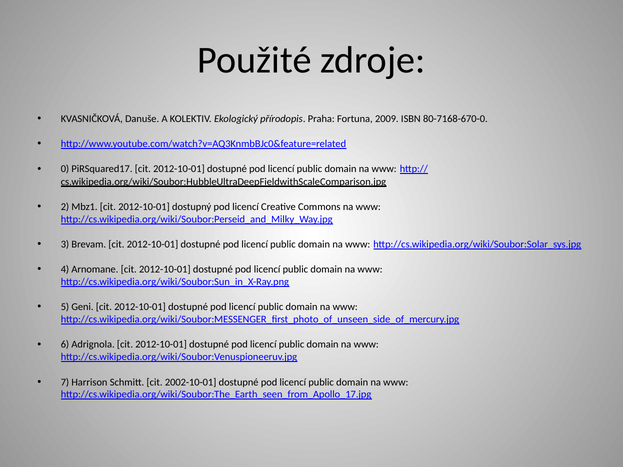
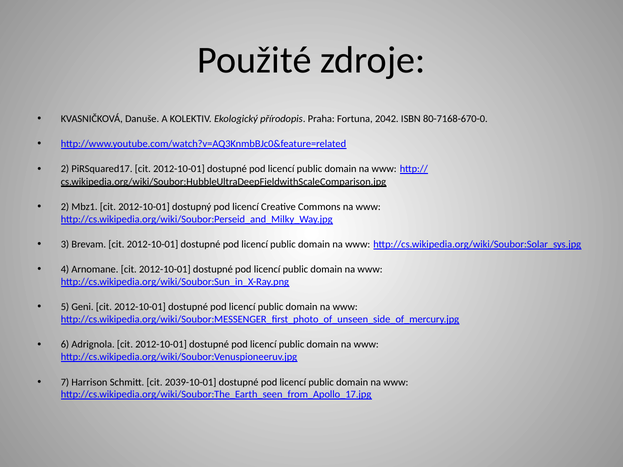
2009: 2009 -> 2042 (387, 119)
0: 0 -> 2 (65, 169)
2002-10-01: 2002-10-01 -> 2039-10-01 (191, 382)
